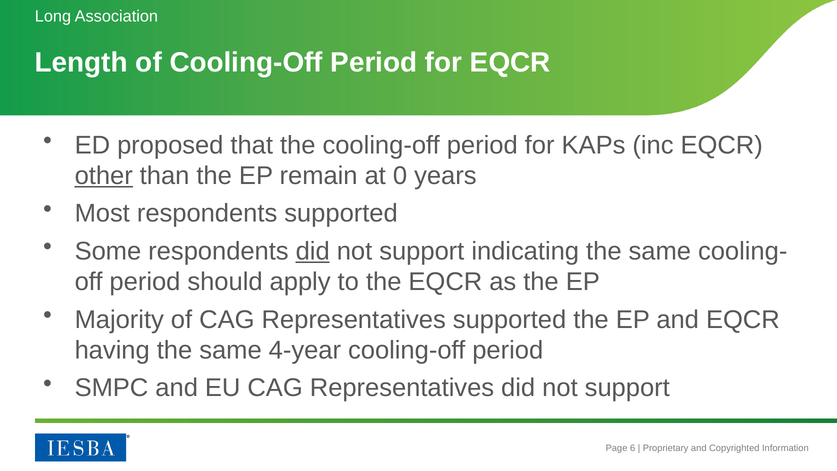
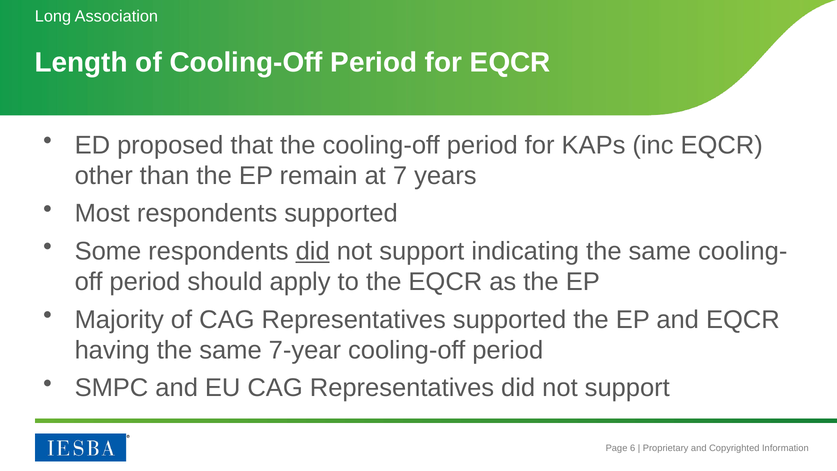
other underline: present -> none (104, 176)
0: 0 -> 7 (400, 176)
4-year: 4-year -> 7-year (305, 350)
